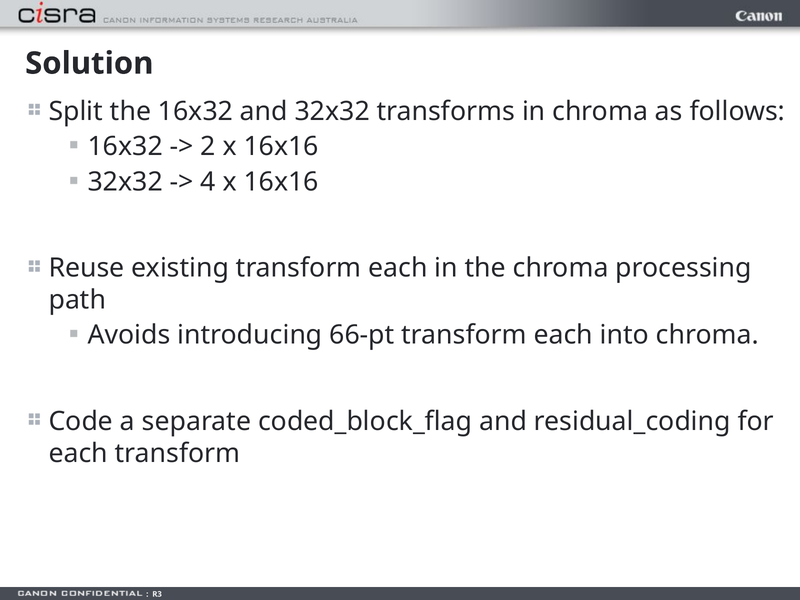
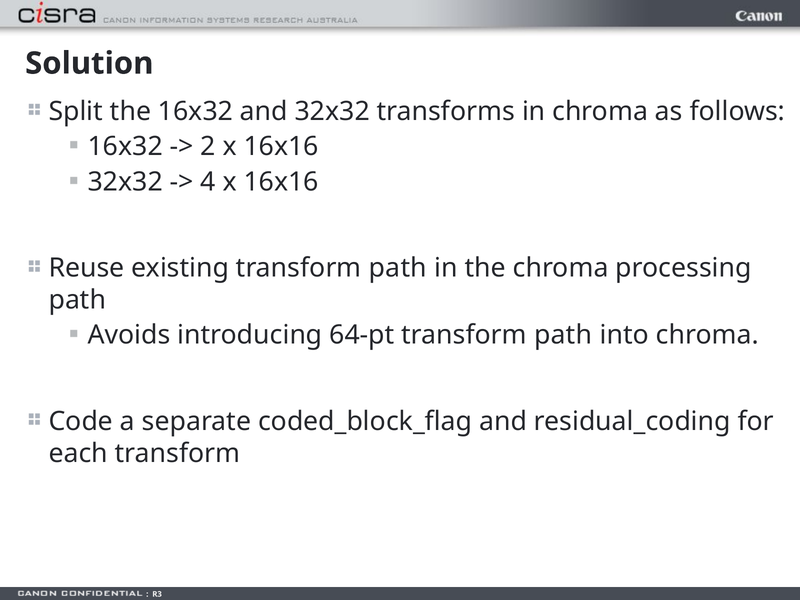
existing transform each: each -> path (398, 268)
66-pt: 66-pt -> 64-pt (362, 335)
each: each -> path (563, 335)
